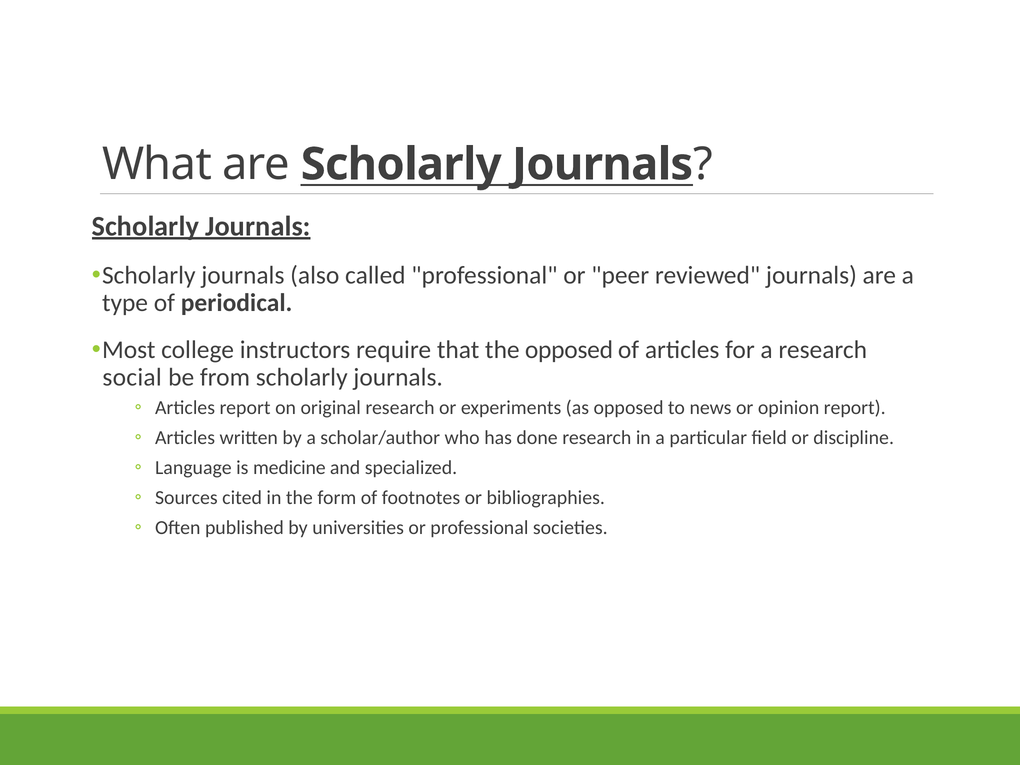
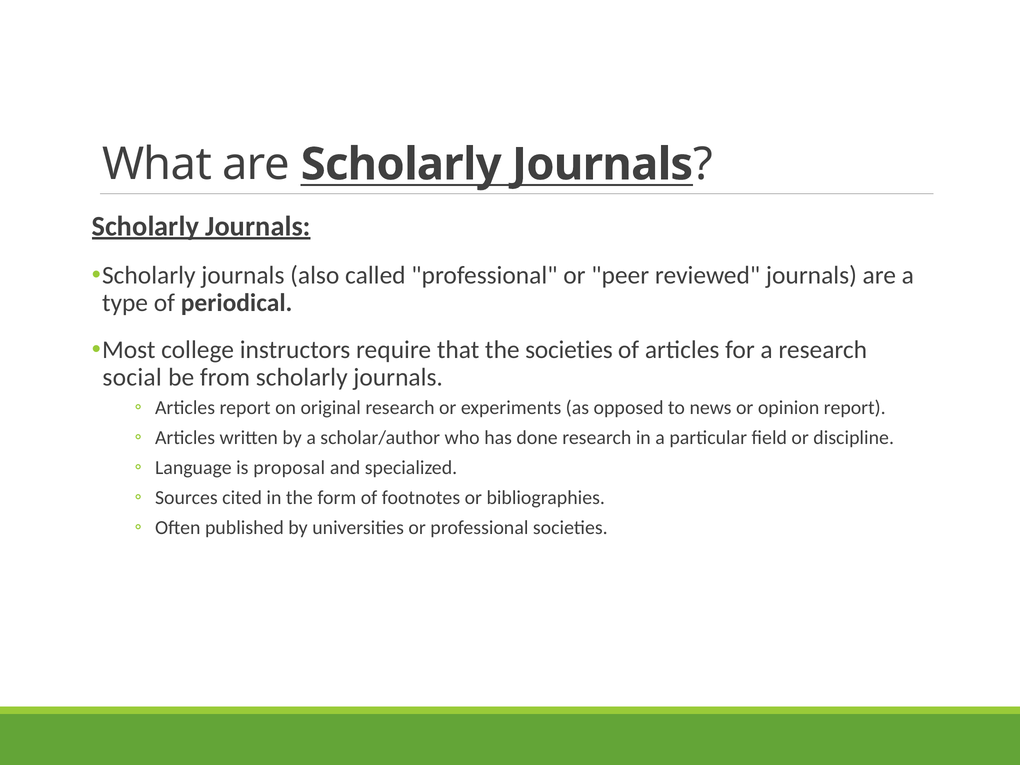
the opposed: opposed -> societies (569, 350)
medicine: medicine -> proposal (289, 468)
